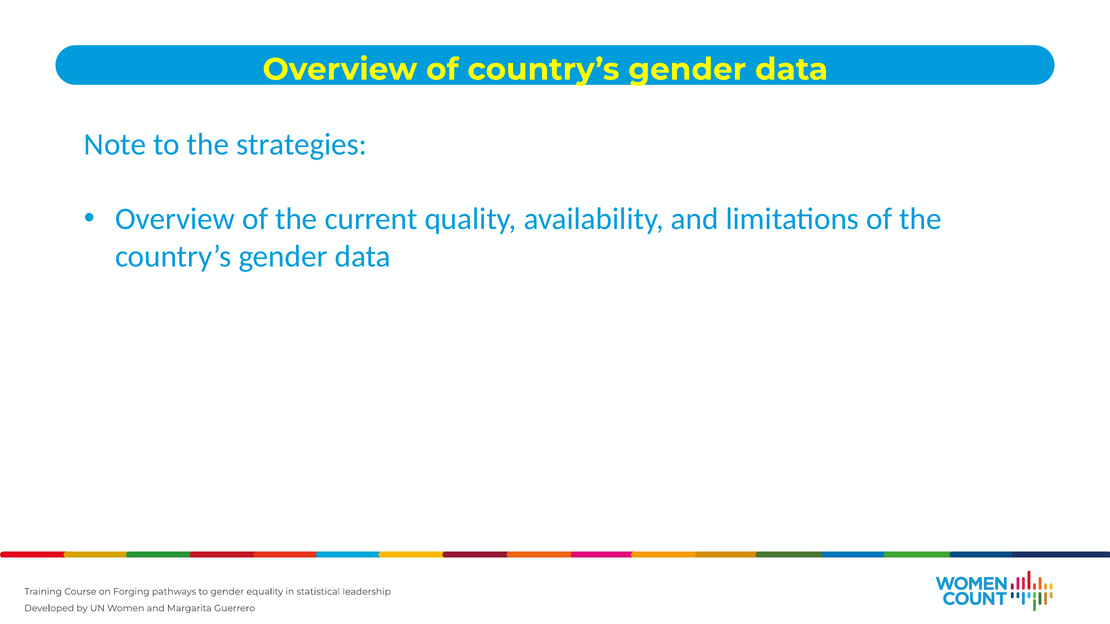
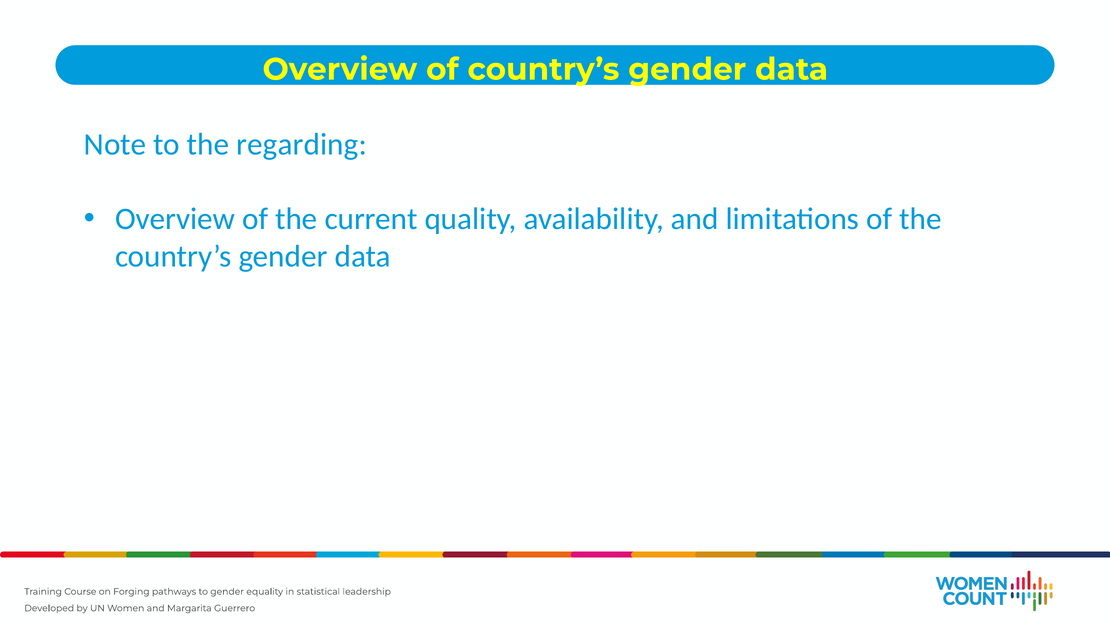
strategies: strategies -> regarding (302, 144)
